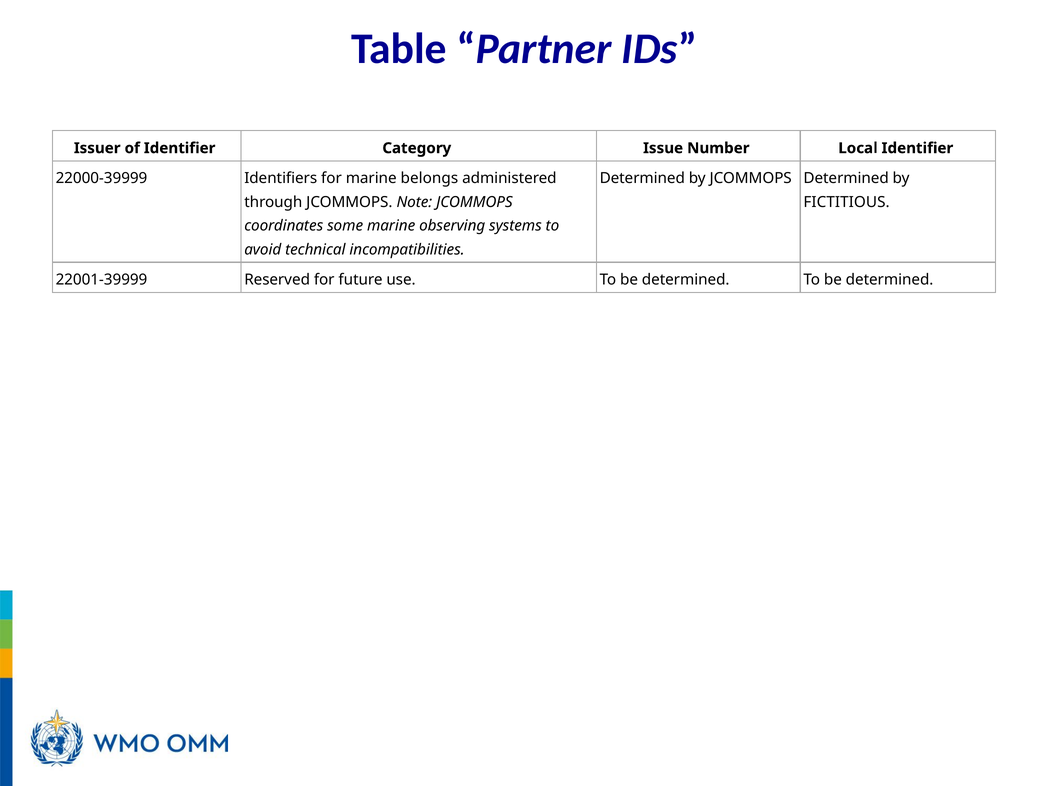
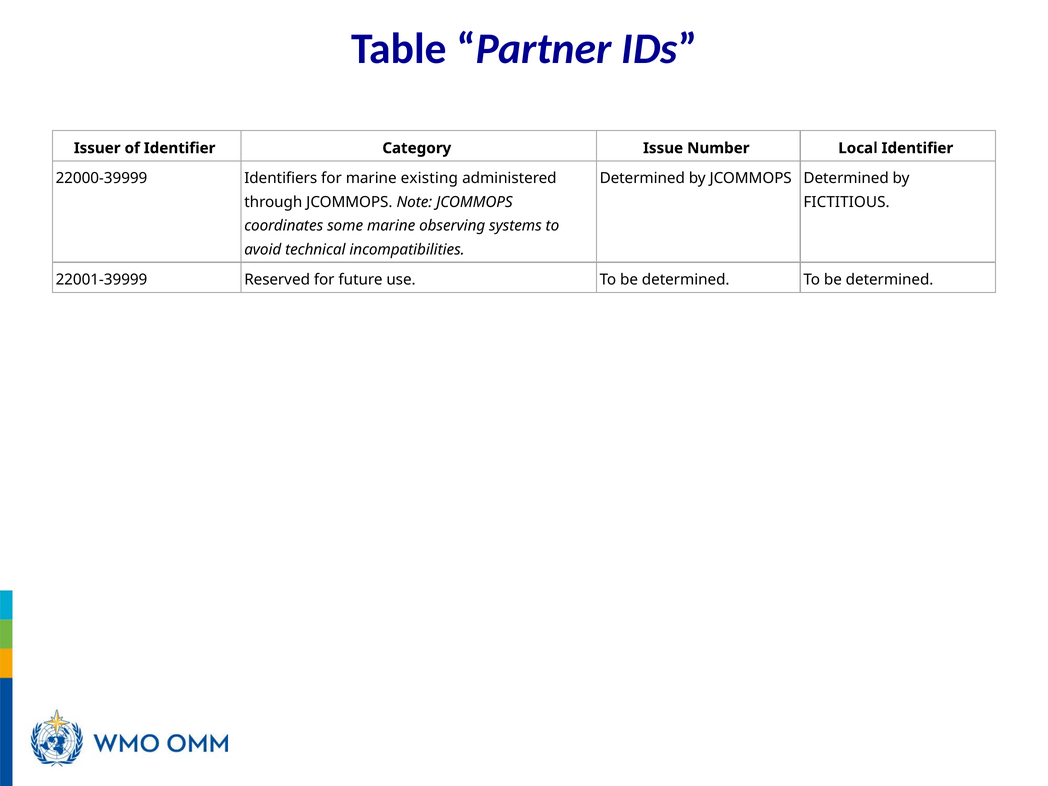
belongs: belongs -> existing (429, 178)
